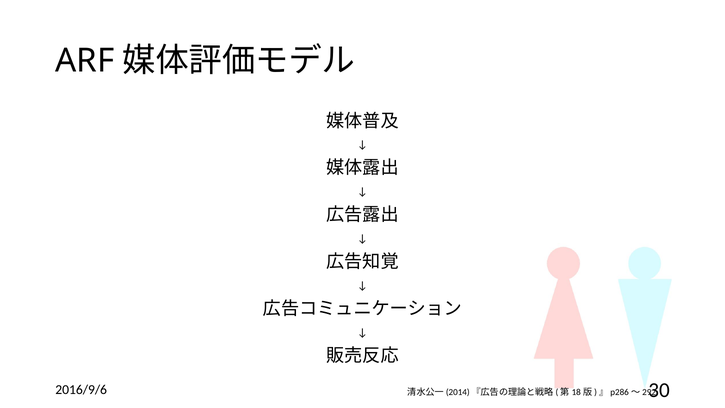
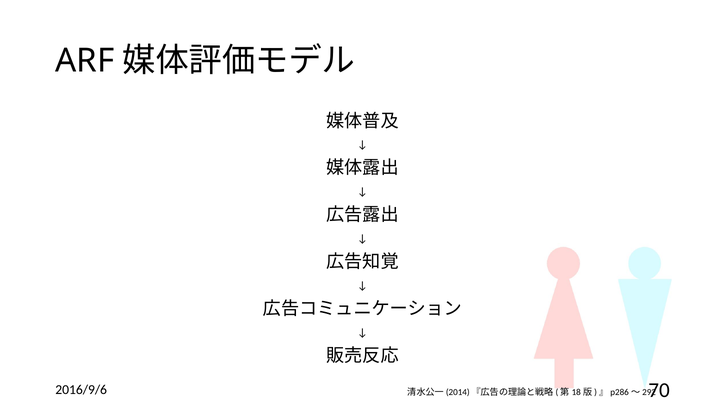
30: 30 -> 70 (659, 390)
